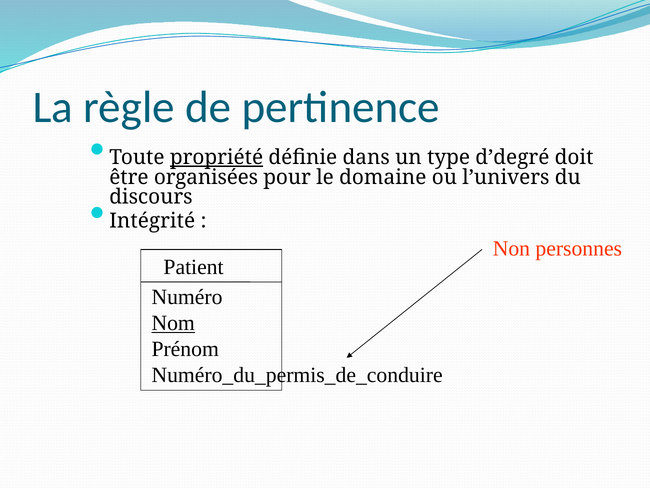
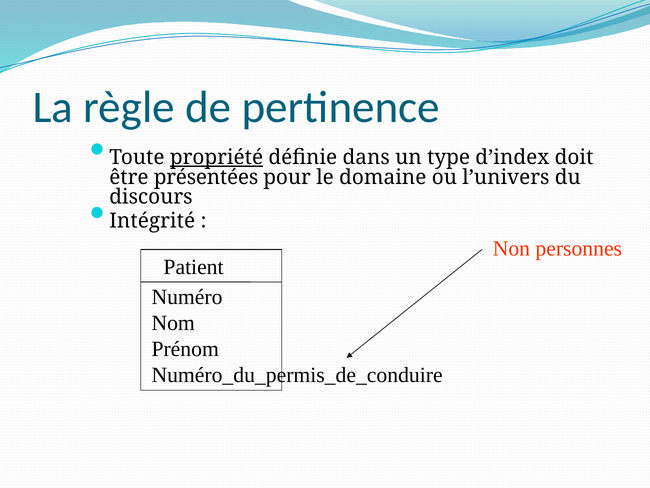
d’degré: d’degré -> d’index (512, 157)
organisées: organisées -> présentées (206, 177)
Nom underline: present -> none (173, 323)
